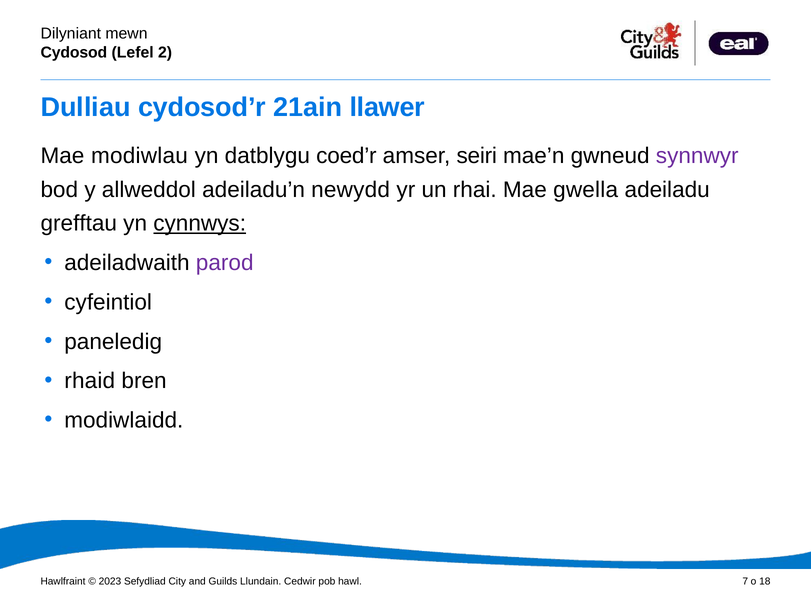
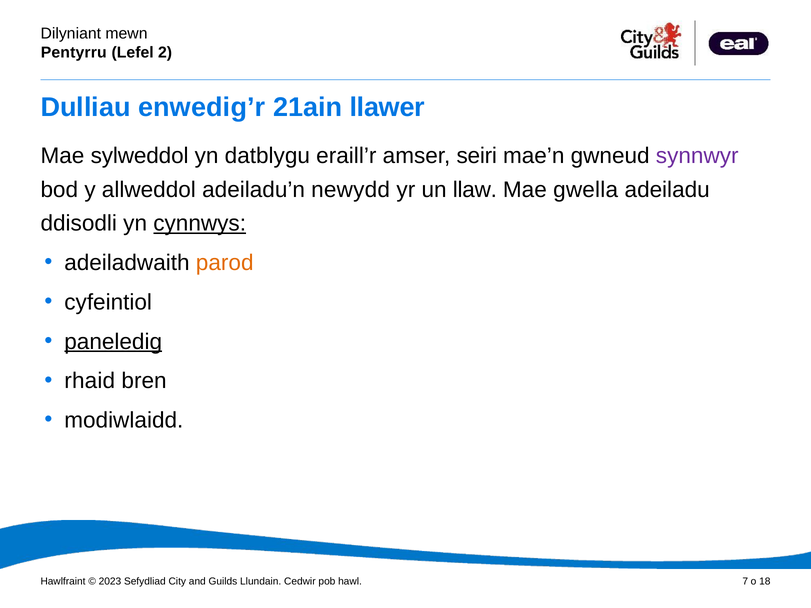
Cydosod: Cydosod -> Pentyrru (74, 53)
cydosod’r: cydosod’r -> enwedig’r (202, 108)
modiwlau: modiwlau -> sylweddol (140, 156)
coed’r: coed’r -> eraill’r (346, 156)
rhai: rhai -> llaw (475, 190)
grefftau: grefftau -> ddisodli (79, 224)
parod colour: purple -> orange (225, 263)
paneledig underline: none -> present (113, 342)
